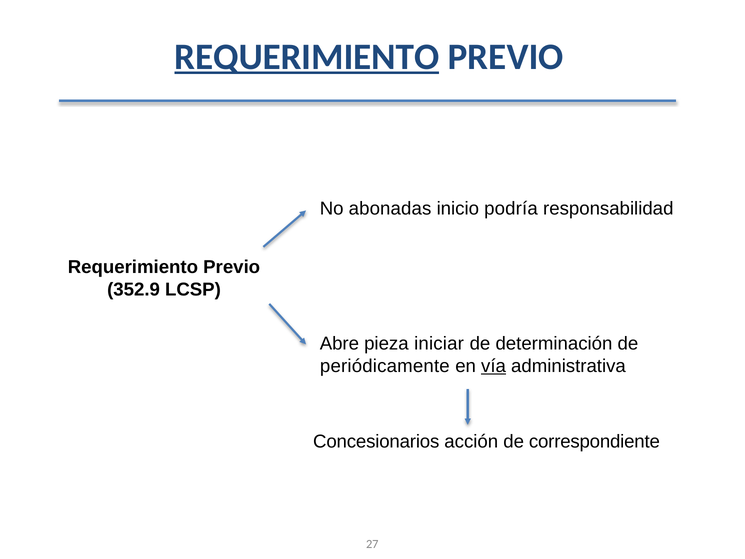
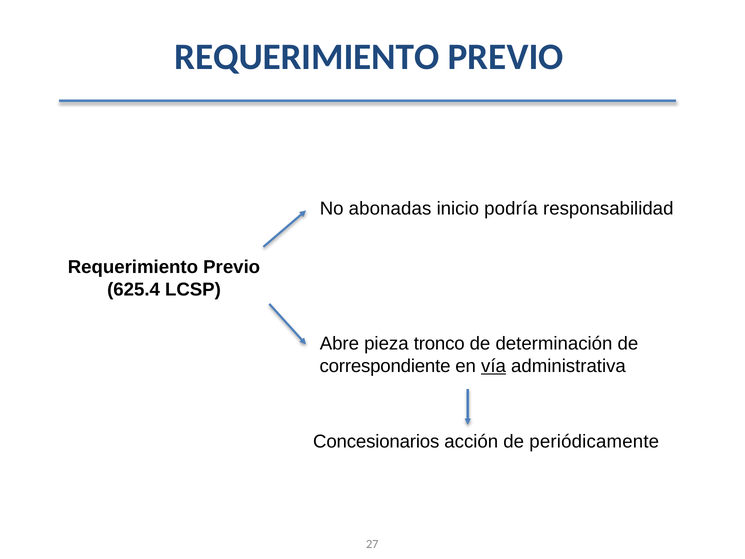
REQUERIMIENTO underline: present -> none (307, 57)
352.9: 352.9 -> 625.4 (134, 290)
iniciar: iniciar -> tronco (439, 344)
periódicamente: periódicamente -> correspondiente (385, 366)
correspondiente: correspondiente -> periódicamente (594, 441)
